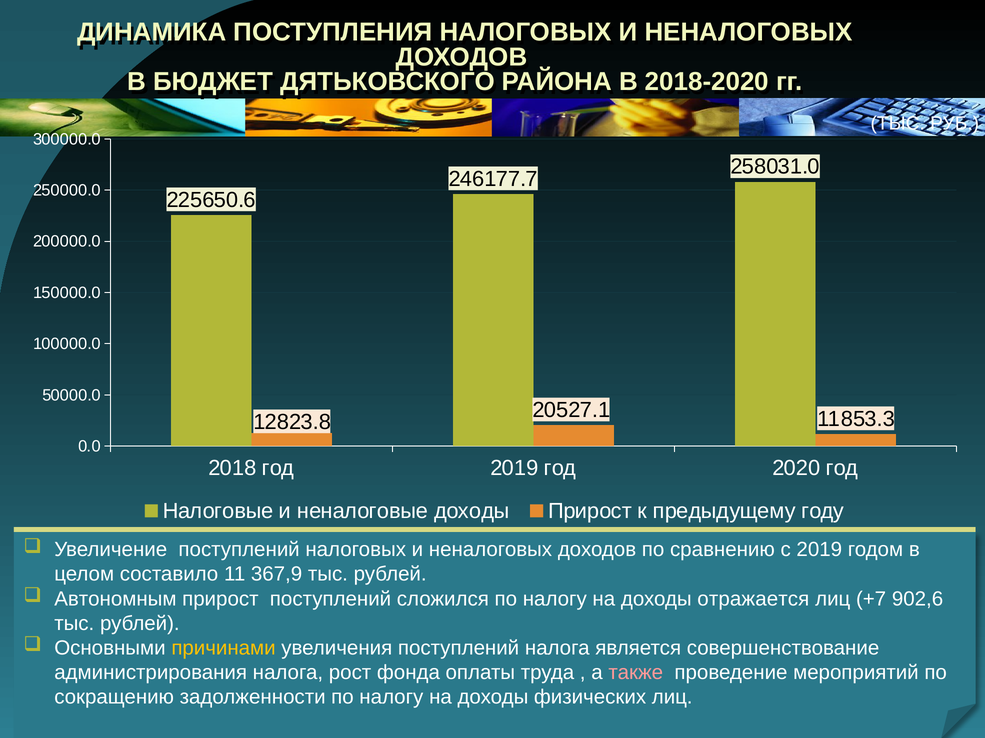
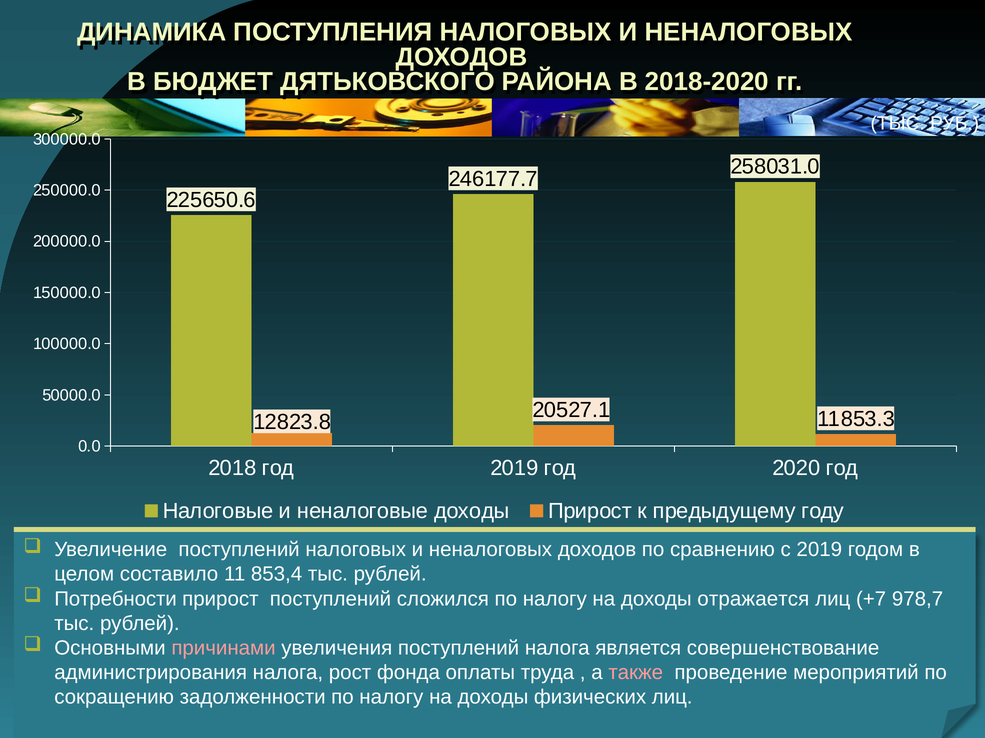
367,9: 367,9 -> 853,4 (277, 575)
Автономным: Автономным -> Потребности (115, 599)
902,6: 902,6 -> 978,7 (918, 599)
причинами colour: yellow -> pink (224, 649)
